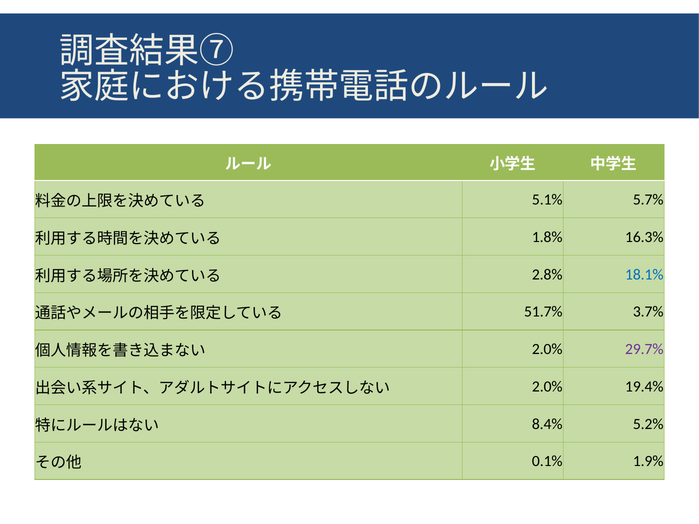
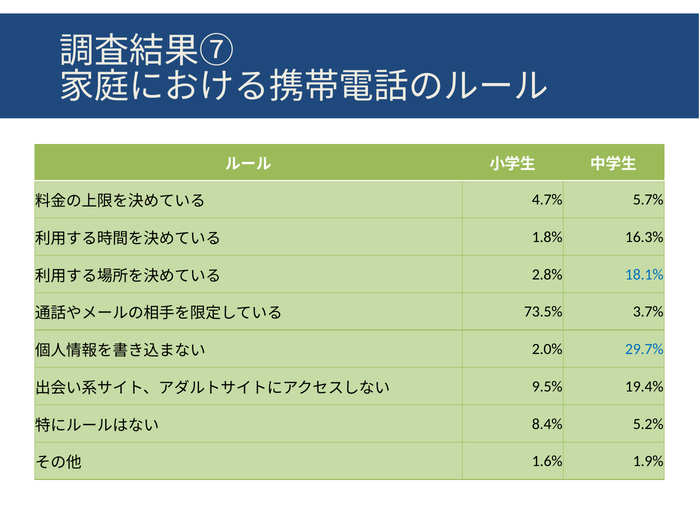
5.1%: 5.1% -> 4.7% (547, 200)
51.7%: 51.7% -> 73.5% (543, 312)
29.7% colour: purple -> blue (644, 349)
2.0%: 2.0% -> 9.5% (547, 387)
0.1%: 0.1% -> 1.6% (547, 462)
